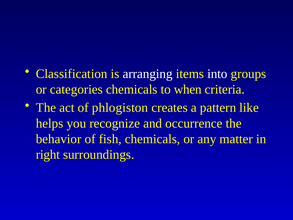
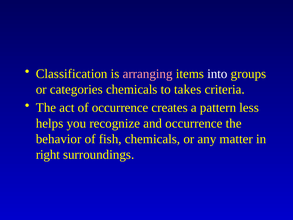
arranging colour: white -> pink (148, 74)
when: when -> takes (188, 89)
of phlogiston: phlogiston -> occurrence (120, 108)
like: like -> less (249, 108)
